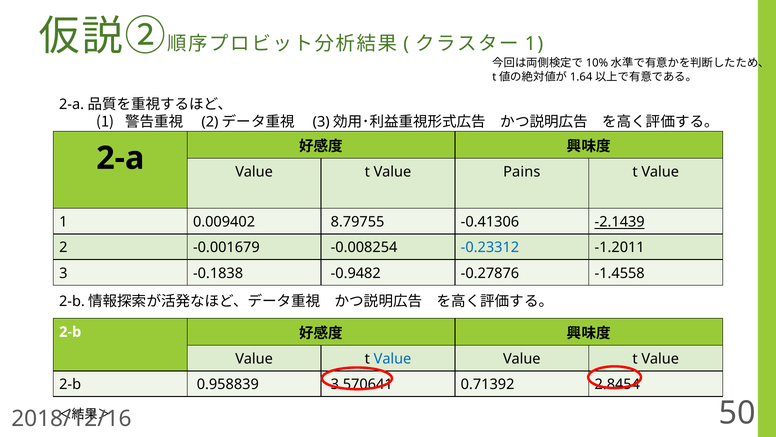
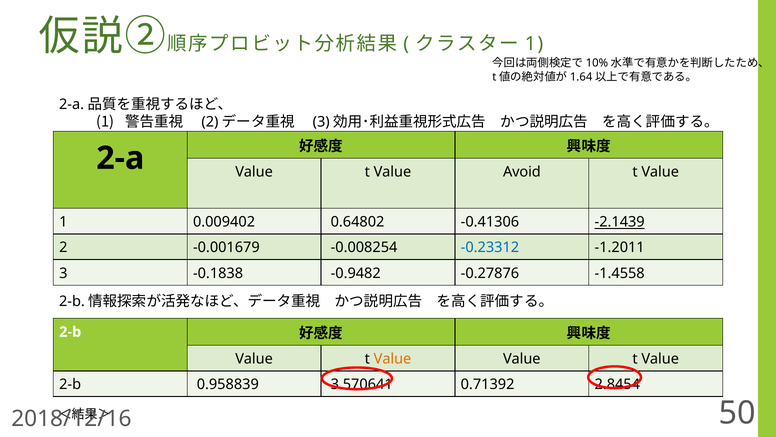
Pains: Pains -> Avoid (522, 172)
8.79755: 8.79755 -> 0.64802 (358, 222)
Value colour: blue -> orange (393, 358)
